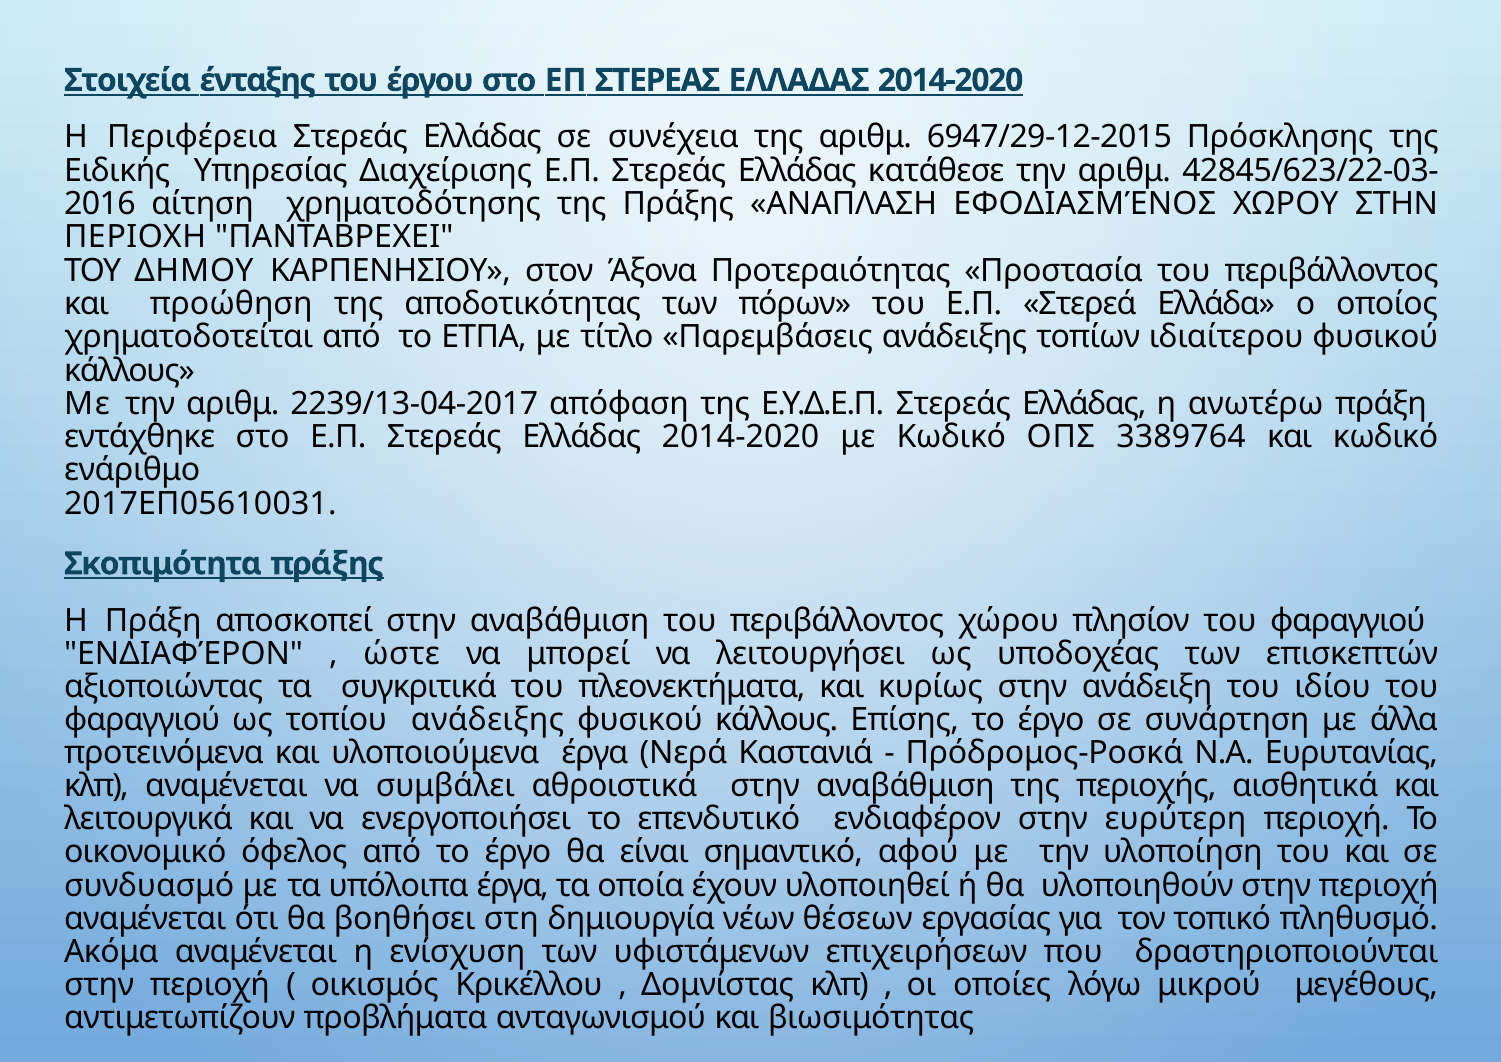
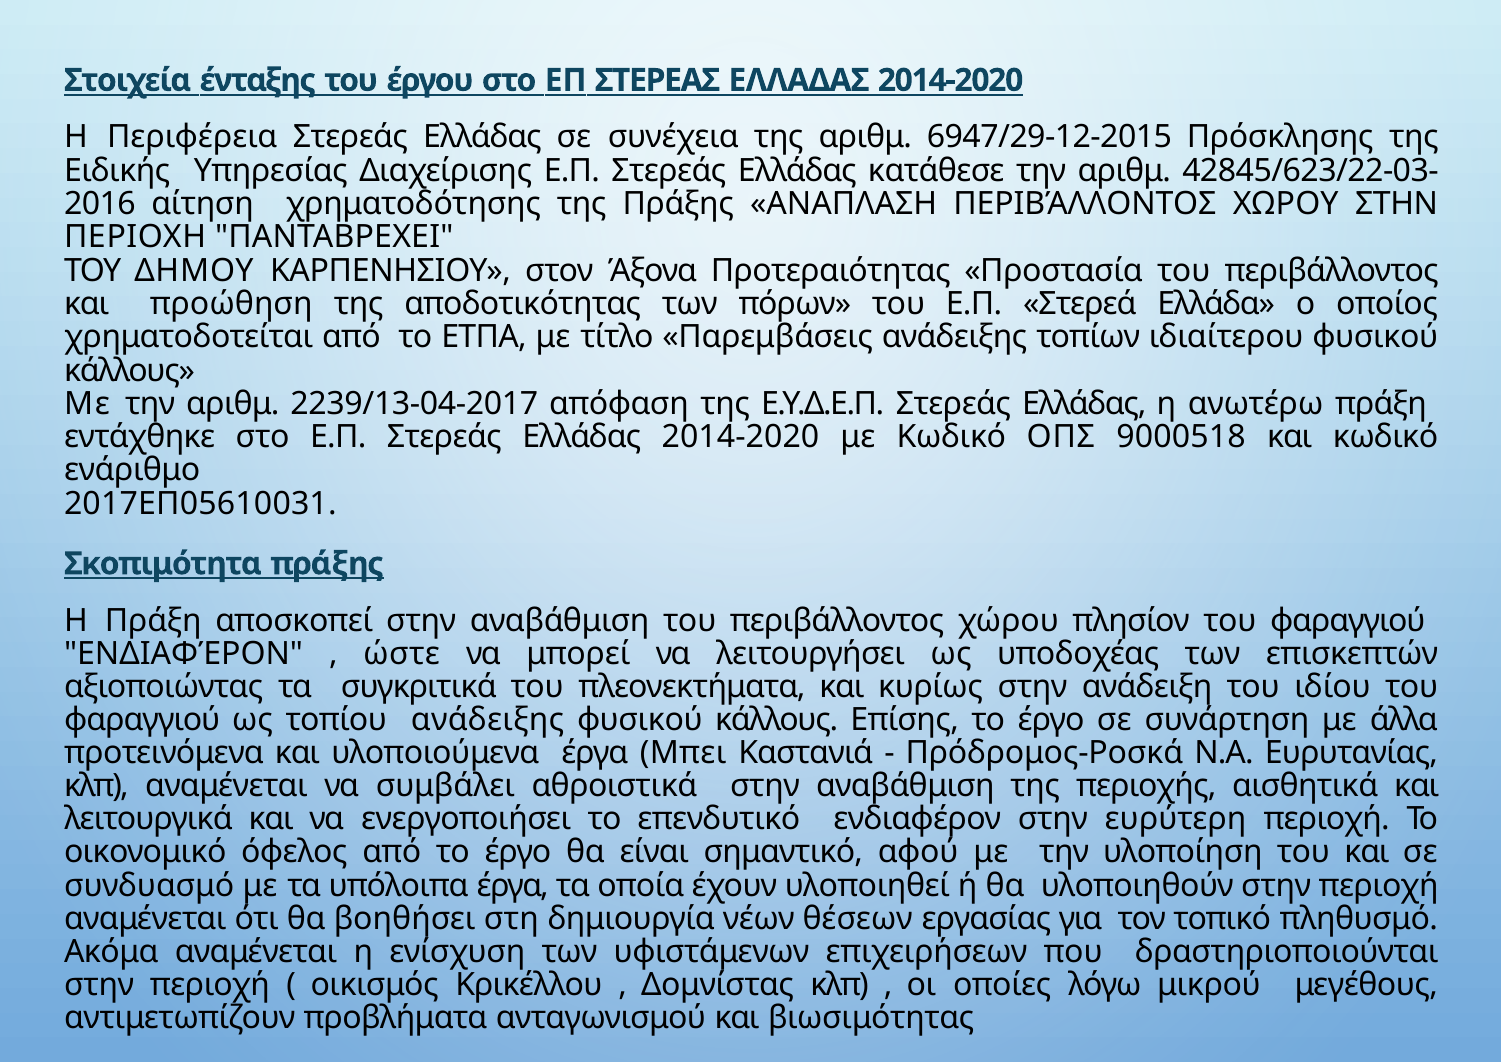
ΑΝΑΠΛΑΣΗ ΕΦΟΔΙΑΣΜΈΝΟΣ: ΕΦΟΔΙΑΣΜΈΝΟΣ -> ΠΕΡΙΒΆΛΛΟΝΤΟΣ (1085, 204)
3389764: 3389764 -> 9000518 (1181, 437)
Νερά: Νερά -> Μπει (683, 753)
